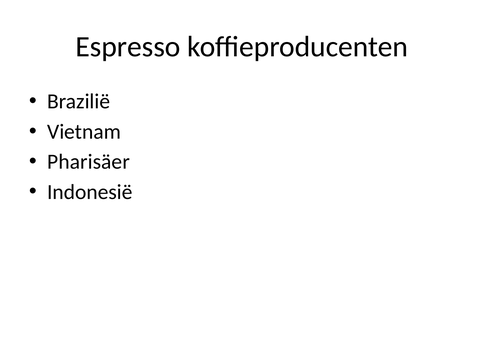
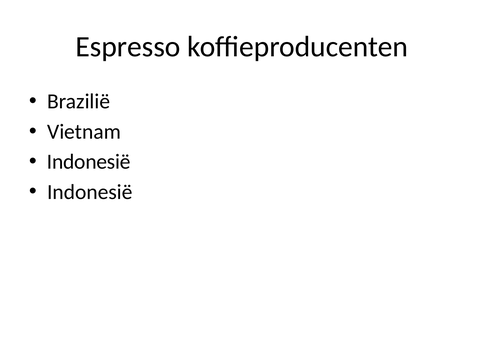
Pharisäer: Pharisäer -> Indonesië (89, 162)
